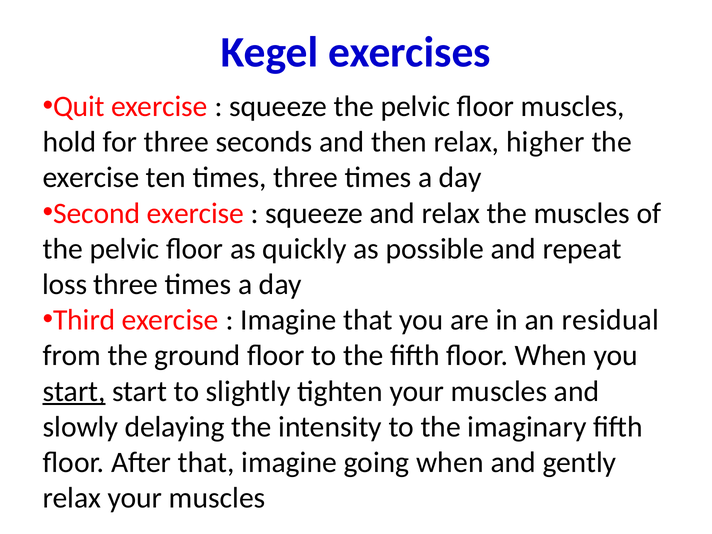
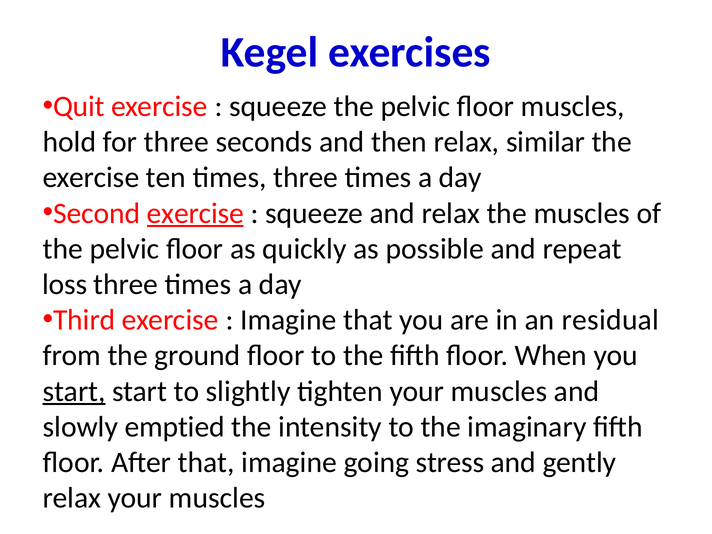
higher: higher -> similar (546, 142)
exercise underline: none -> present (195, 213)
delaying: delaying -> emptied (175, 427)
going when: when -> stress (450, 462)
